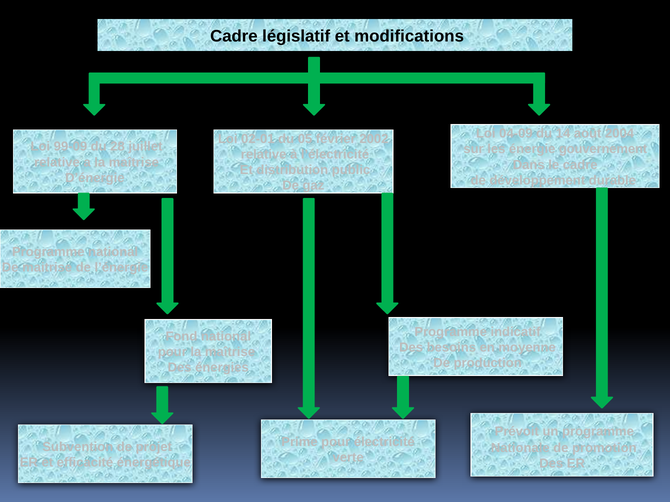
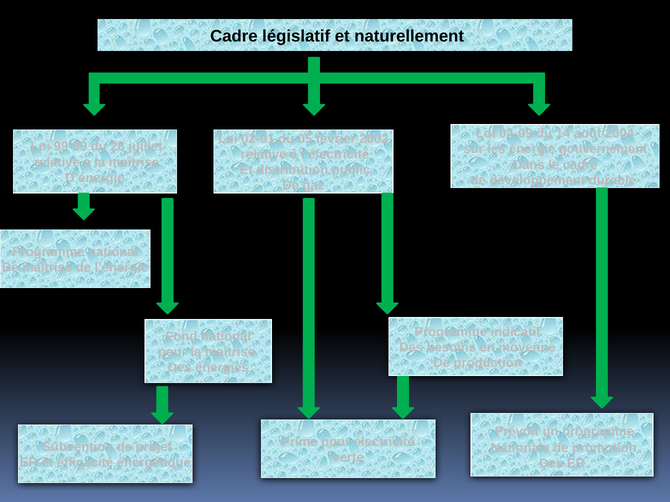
modifications: modifications -> naturellement (409, 36)
